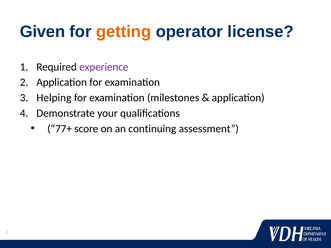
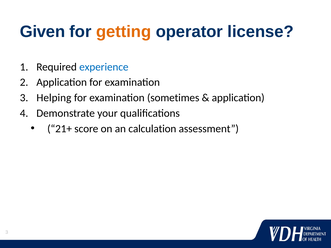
experience colour: purple -> blue (104, 67)
milestones: milestones -> sometimes (173, 98)
77+: 77+ -> 21+ (60, 129)
continuing: continuing -> calculation (152, 129)
